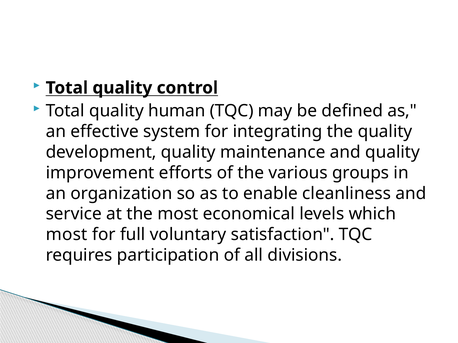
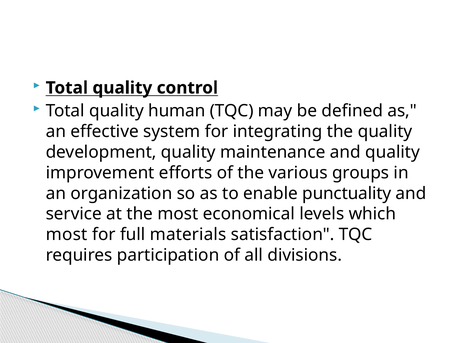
cleanliness: cleanliness -> punctuality (347, 194)
voluntary: voluntary -> materials (188, 235)
